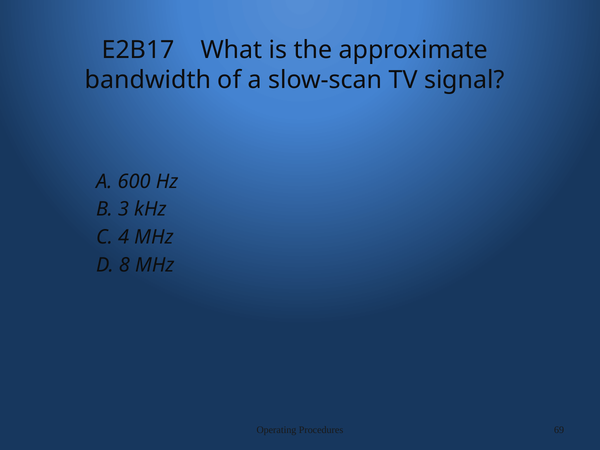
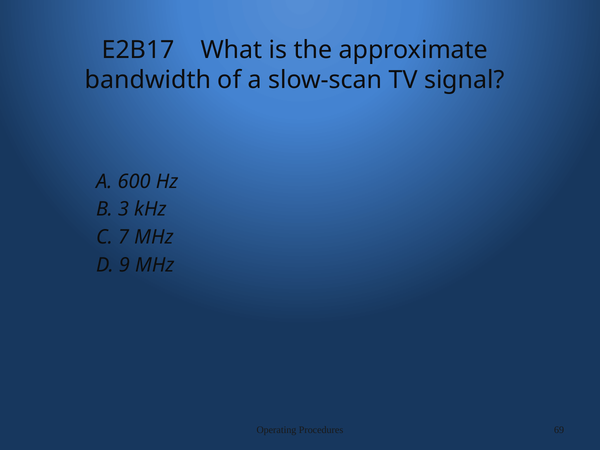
4: 4 -> 7 (124, 237)
8: 8 -> 9 (124, 265)
